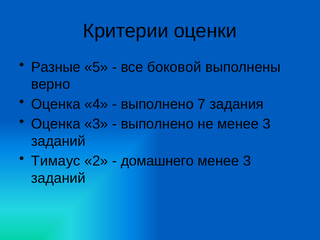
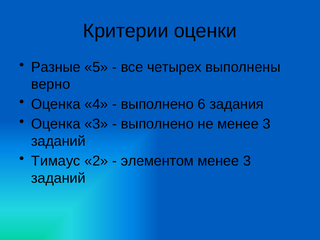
боковой: боковой -> четырех (174, 67)
7: 7 -> 6 (202, 104)
домашнего: домашнего -> элементом (157, 161)
